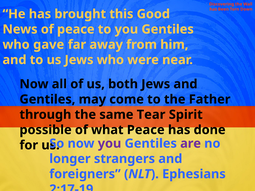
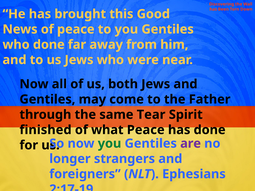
who gave: gave -> done (49, 45)
possible: possible -> finished (46, 130)
you colour: purple -> green (110, 144)
